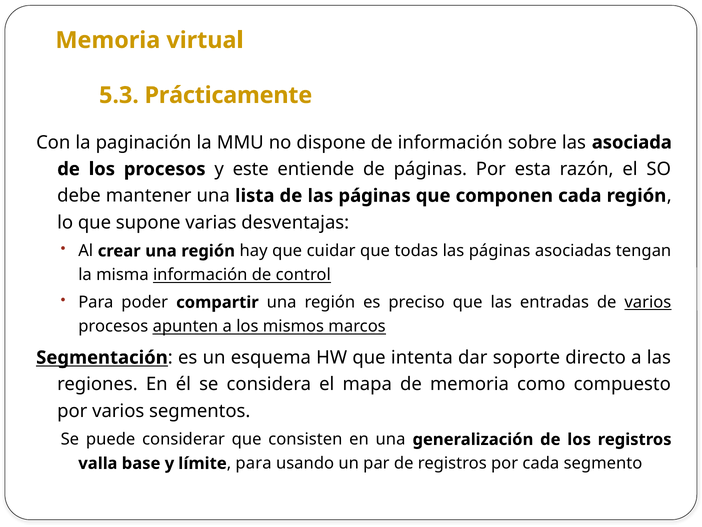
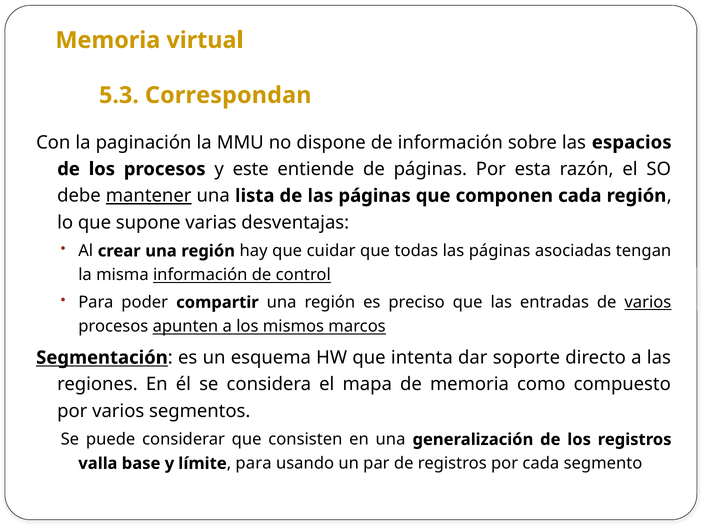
Prácticamente: Prácticamente -> Correspondan (228, 95)
asociada: asociada -> espacios (632, 142)
mantener underline: none -> present (149, 196)
